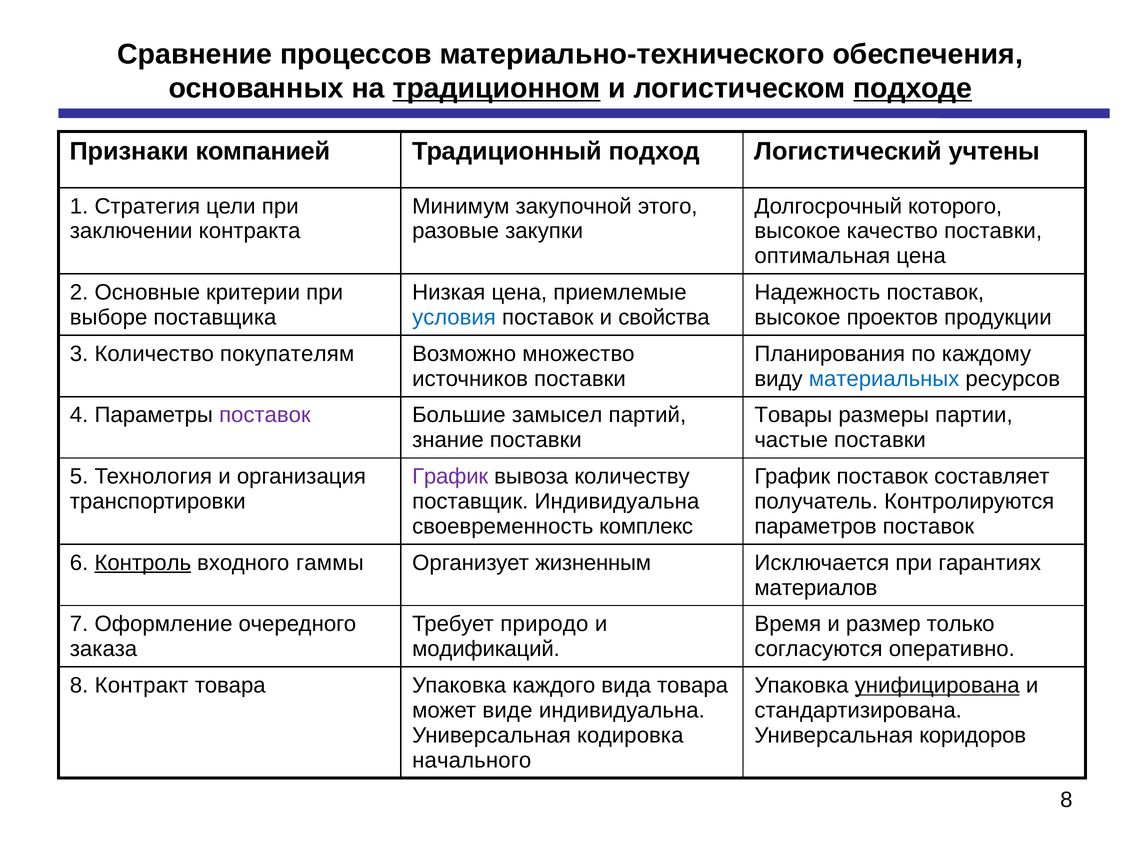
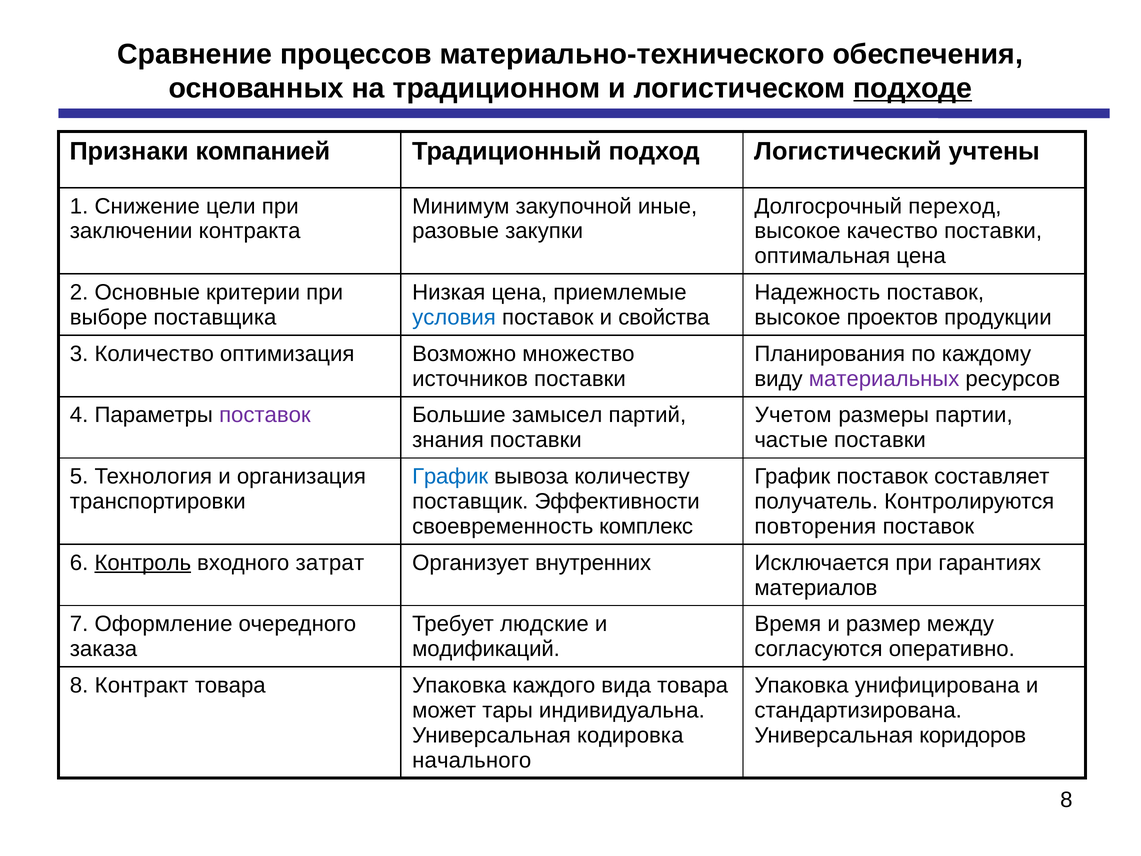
традиционном underline: present -> none (496, 88)
Стратегия: Стратегия -> Снижение (147, 206)
этого: этого -> иные (668, 206)
которого: которого -> переход (955, 206)
покупателям: покупателям -> оптимизация (287, 354)
материальных colour: blue -> purple (884, 379)
Товары: Товары -> Учетом (793, 415)
знание: знание -> знания (448, 440)
График colour: purple -> blue (450, 476)
поставщик Индивидуальна: Индивидуальна -> Эффективности (617, 501)
параметров: параметров -> повторения (815, 526)
гаммы: гаммы -> затрат (330, 563)
жизненным: жизненным -> внутренних (593, 563)
природо: природо -> людские (544, 624)
только: только -> между (960, 624)
унифицирована underline: present -> none (937, 685)
виде: виде -> тары (508, 710)
